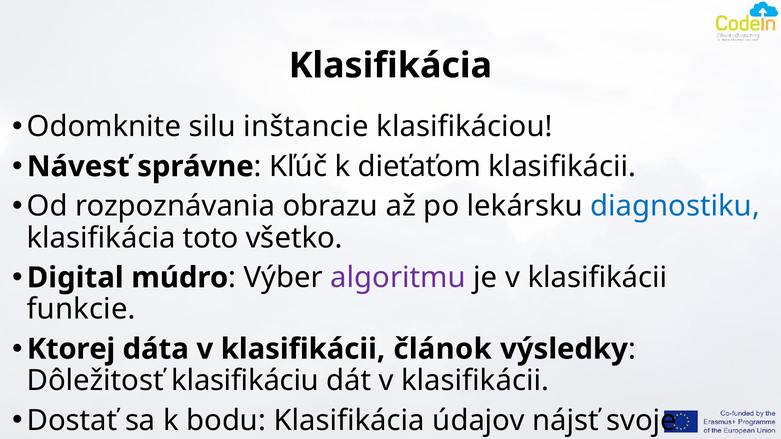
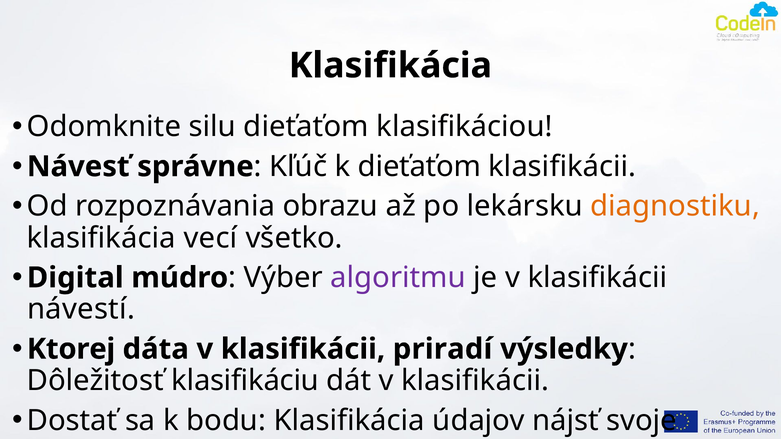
silu inštancie: inštancie -> dieťaťom (306, 127)
diagnostiku colour: blue -> orange (675, 206)
toto: toto -> vecí (211, 238)
funkcie: funkcie -> návestí (81, 309)
článok: článok -> priradí (443, 349)
